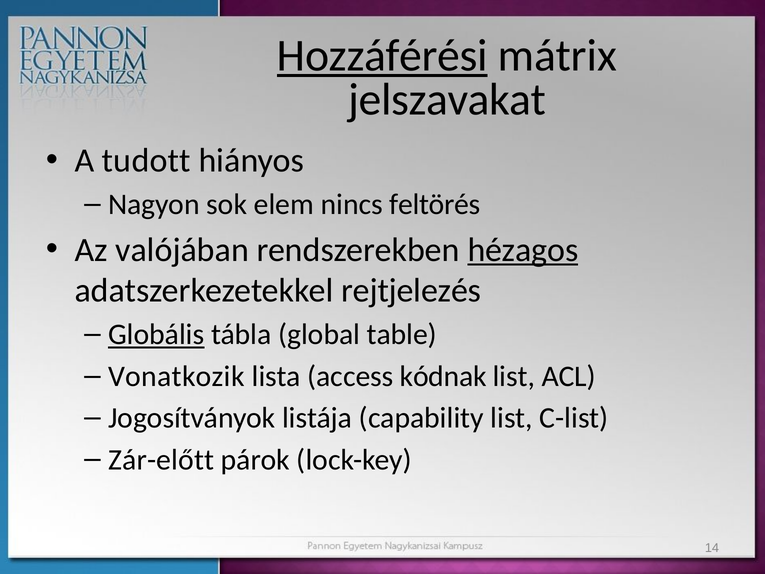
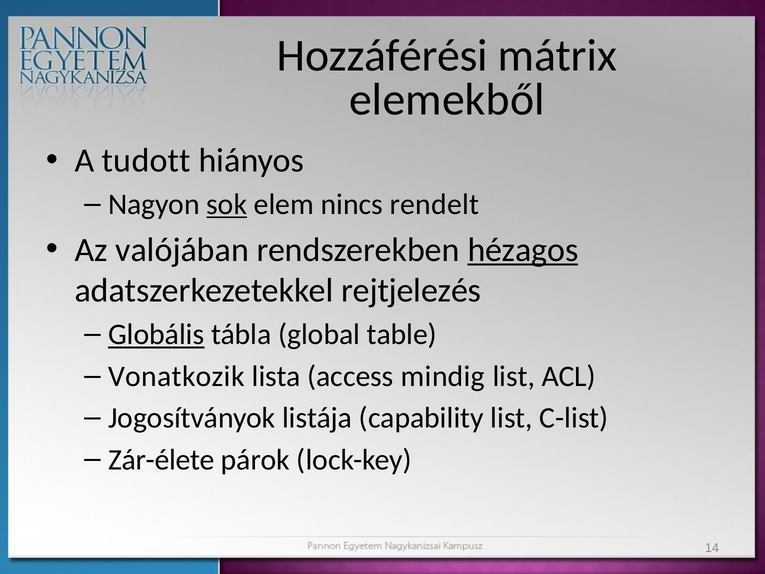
Hozzáférési underline: present -> none (382, 56)
jelszavakat: jelszavakat -> elemekből (447, 100)
sok underline: none -> present (227, 204)
feltörés: feltörés -> rendelt (434, 204)
kódnak: kódnak -> mindig (443, 376)
Zár-előtt: Zár-előtt -> Zár-élete (161, 460)
